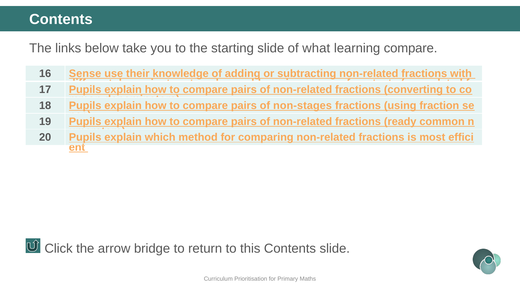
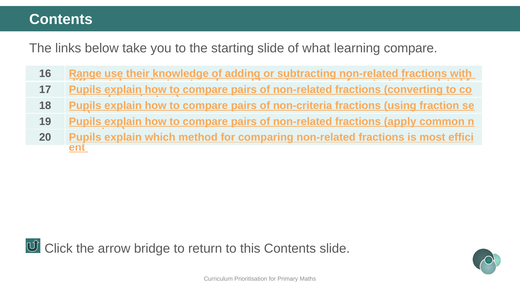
16 Sense: Sense -> Range (85, 74)
non-stages: non-stages -> non-criteria (303, 106)
ready: ready -> apply (400, 122)
